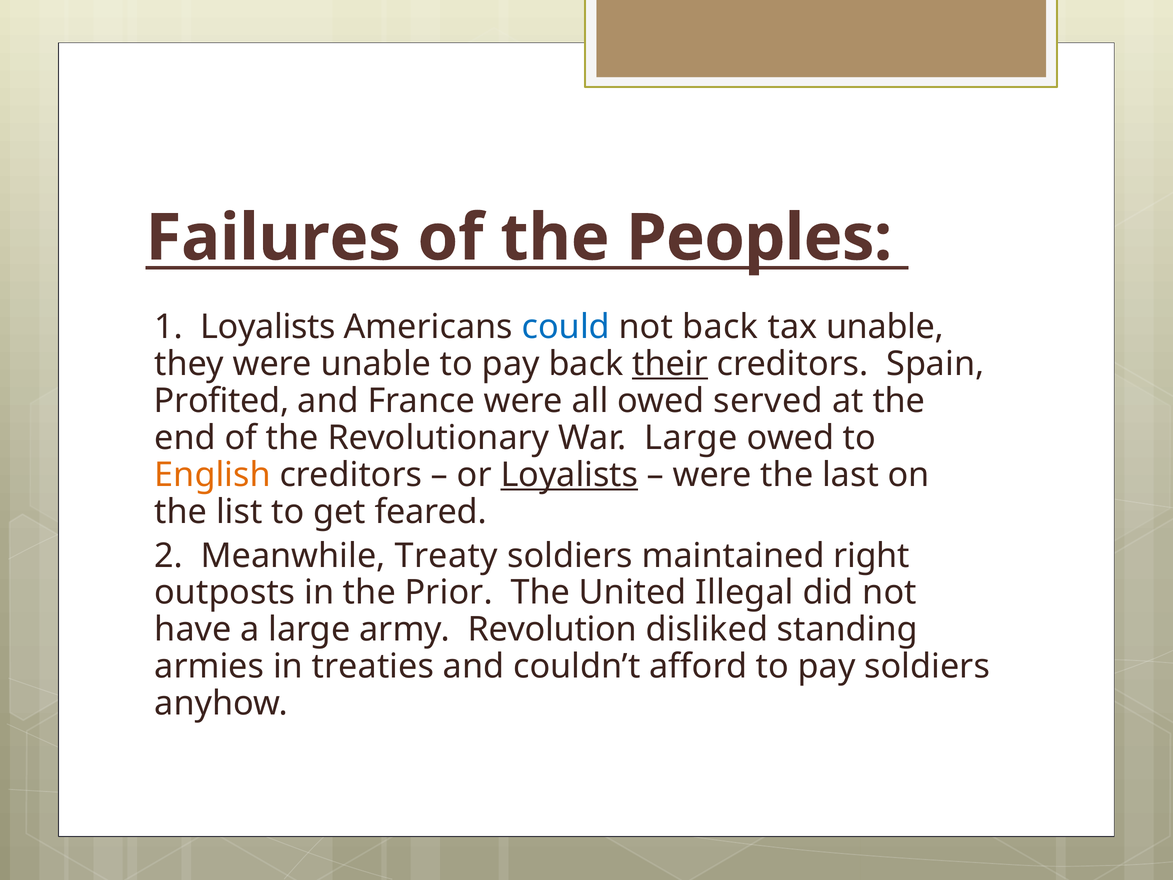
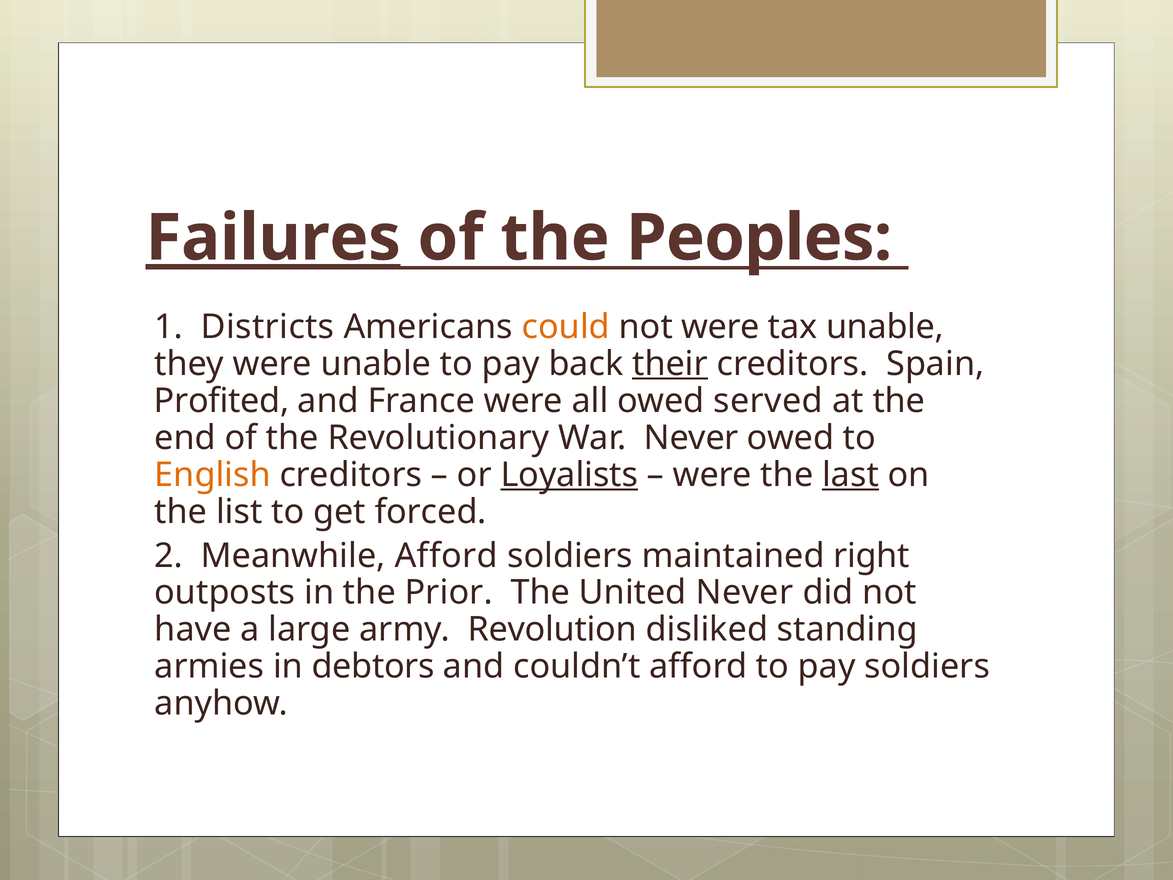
Failures underline: none -> present (273, 238)
1 Loyalists: Loyalists -> Districts (268, 327)
could colour: blue -> orange (566, 327)
not back: back -> were (720, 327)
War Large: Large -> Never (691, 438)
last underline: none -> present (851, 475)
feared: feared -> forced (431, 512)
Meanwhile Treaty: Treaty -> Afford (446, 556)
United Illegal: Illegal -> Never (744, 593)
treaties: treaties -> debtors (373, 666)
